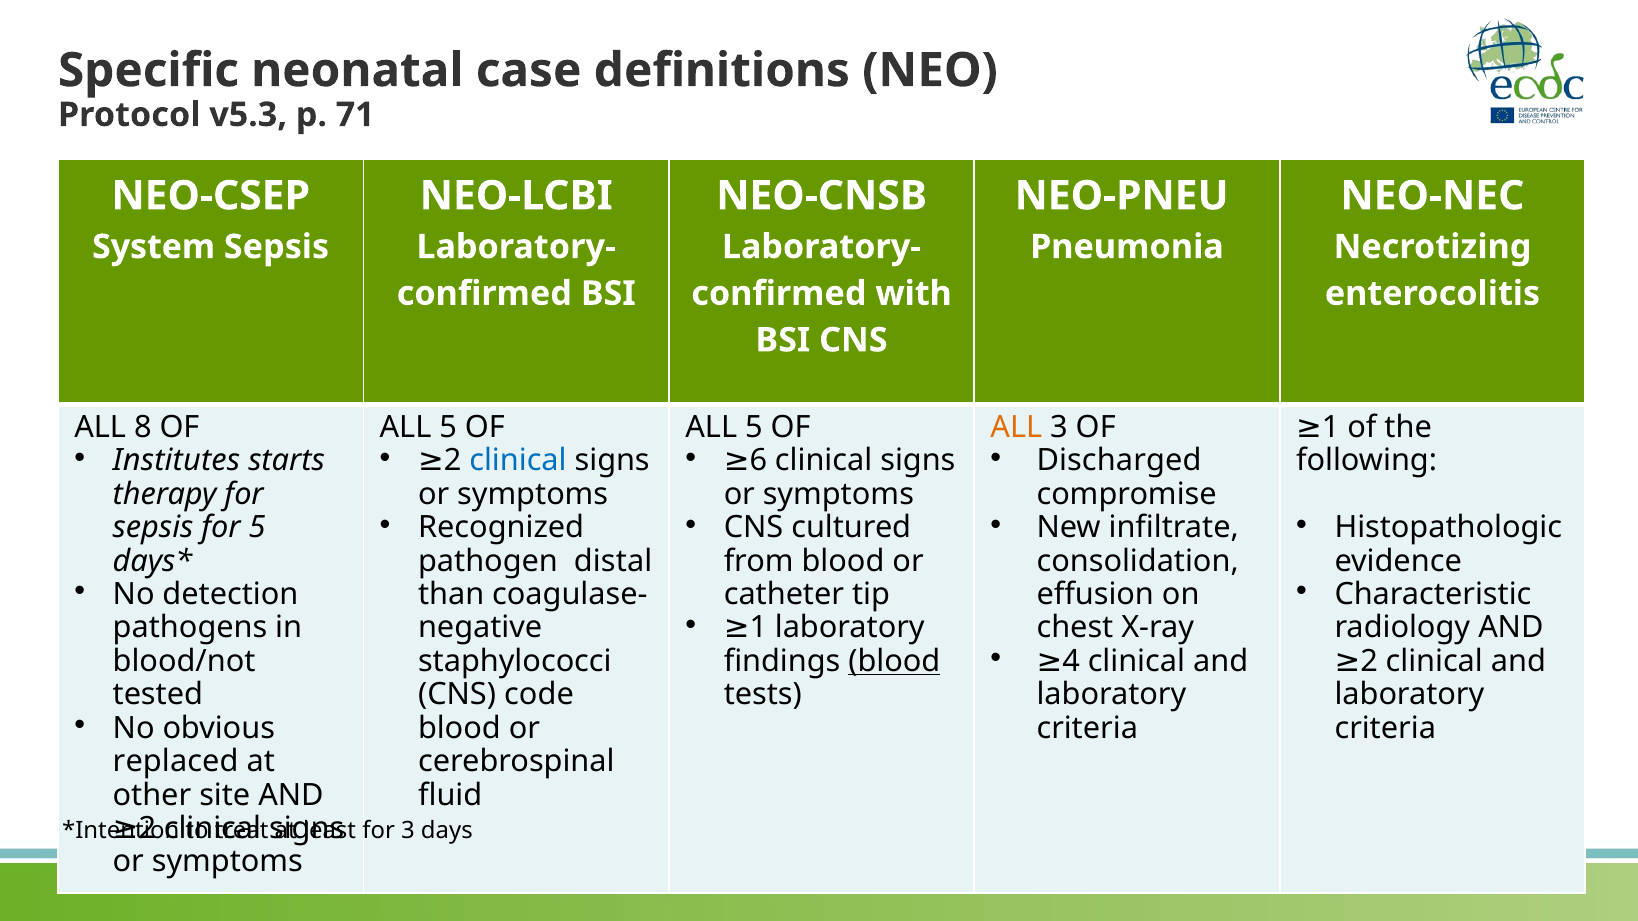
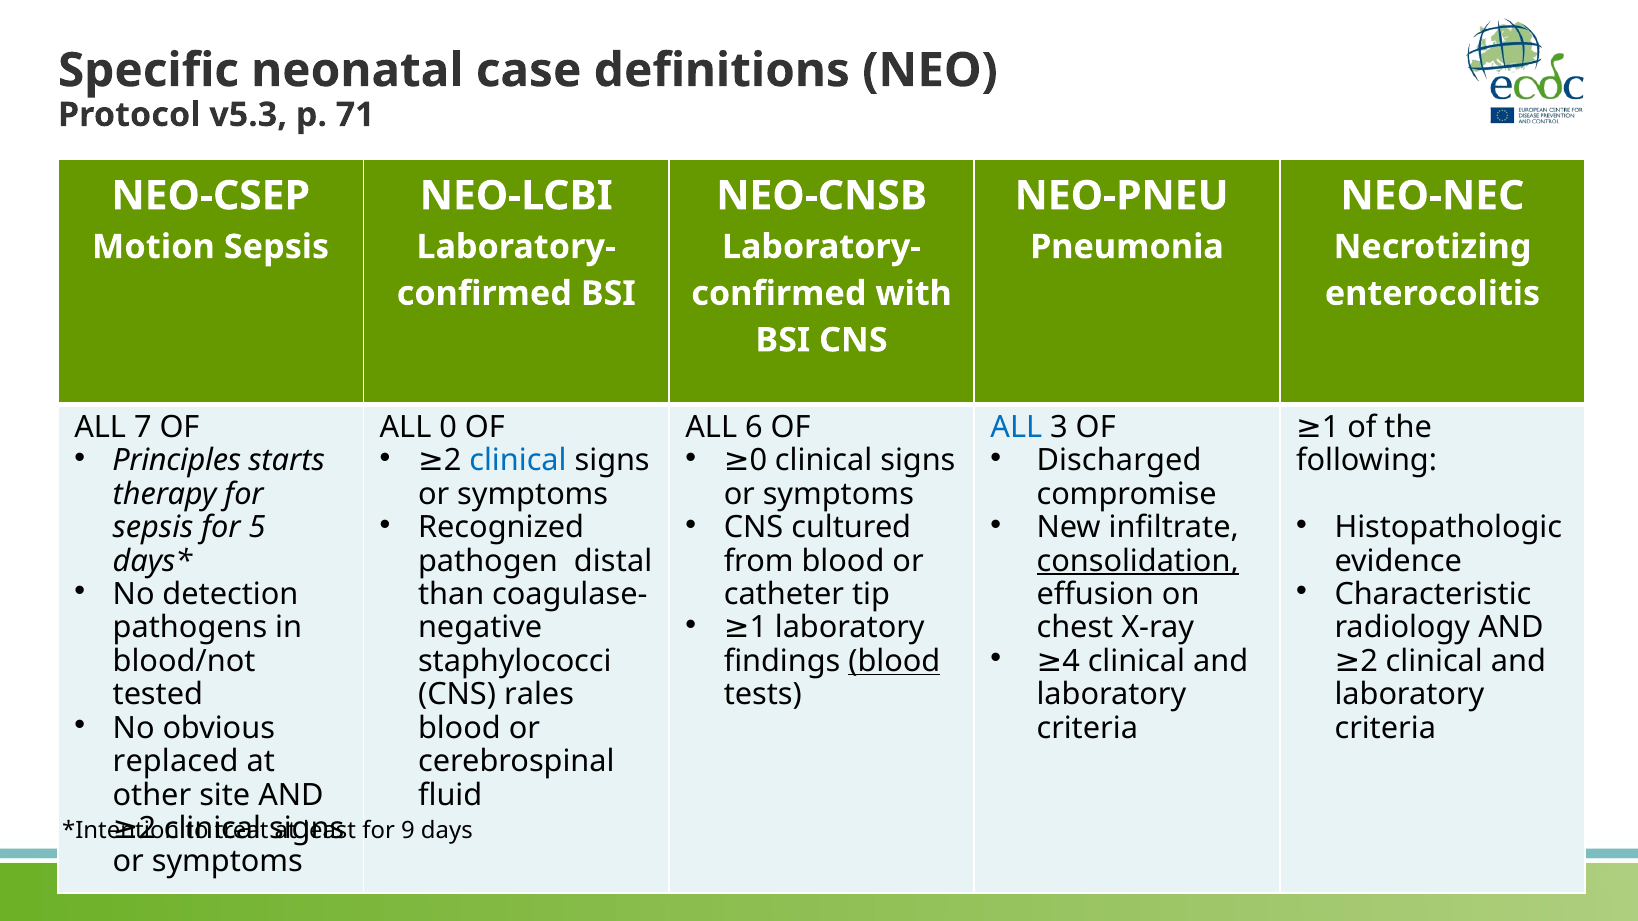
System: System -> Motion (153, 247)
8: 8 -> 7 (143, 428)
5: 5 -> 0 (448, 428)
5: 5 -> 6 (754, 428)
ALL colour: orange -> blue (1016, 428)
Institutes: Institutes -> Principles (177, 461)
6: 6 -> 0 (758, 461)
consolidation underline: none -> present (1138, 561)
code: code -> rales (539, 695)
for 3: 3 -> 9 (408, 831)
